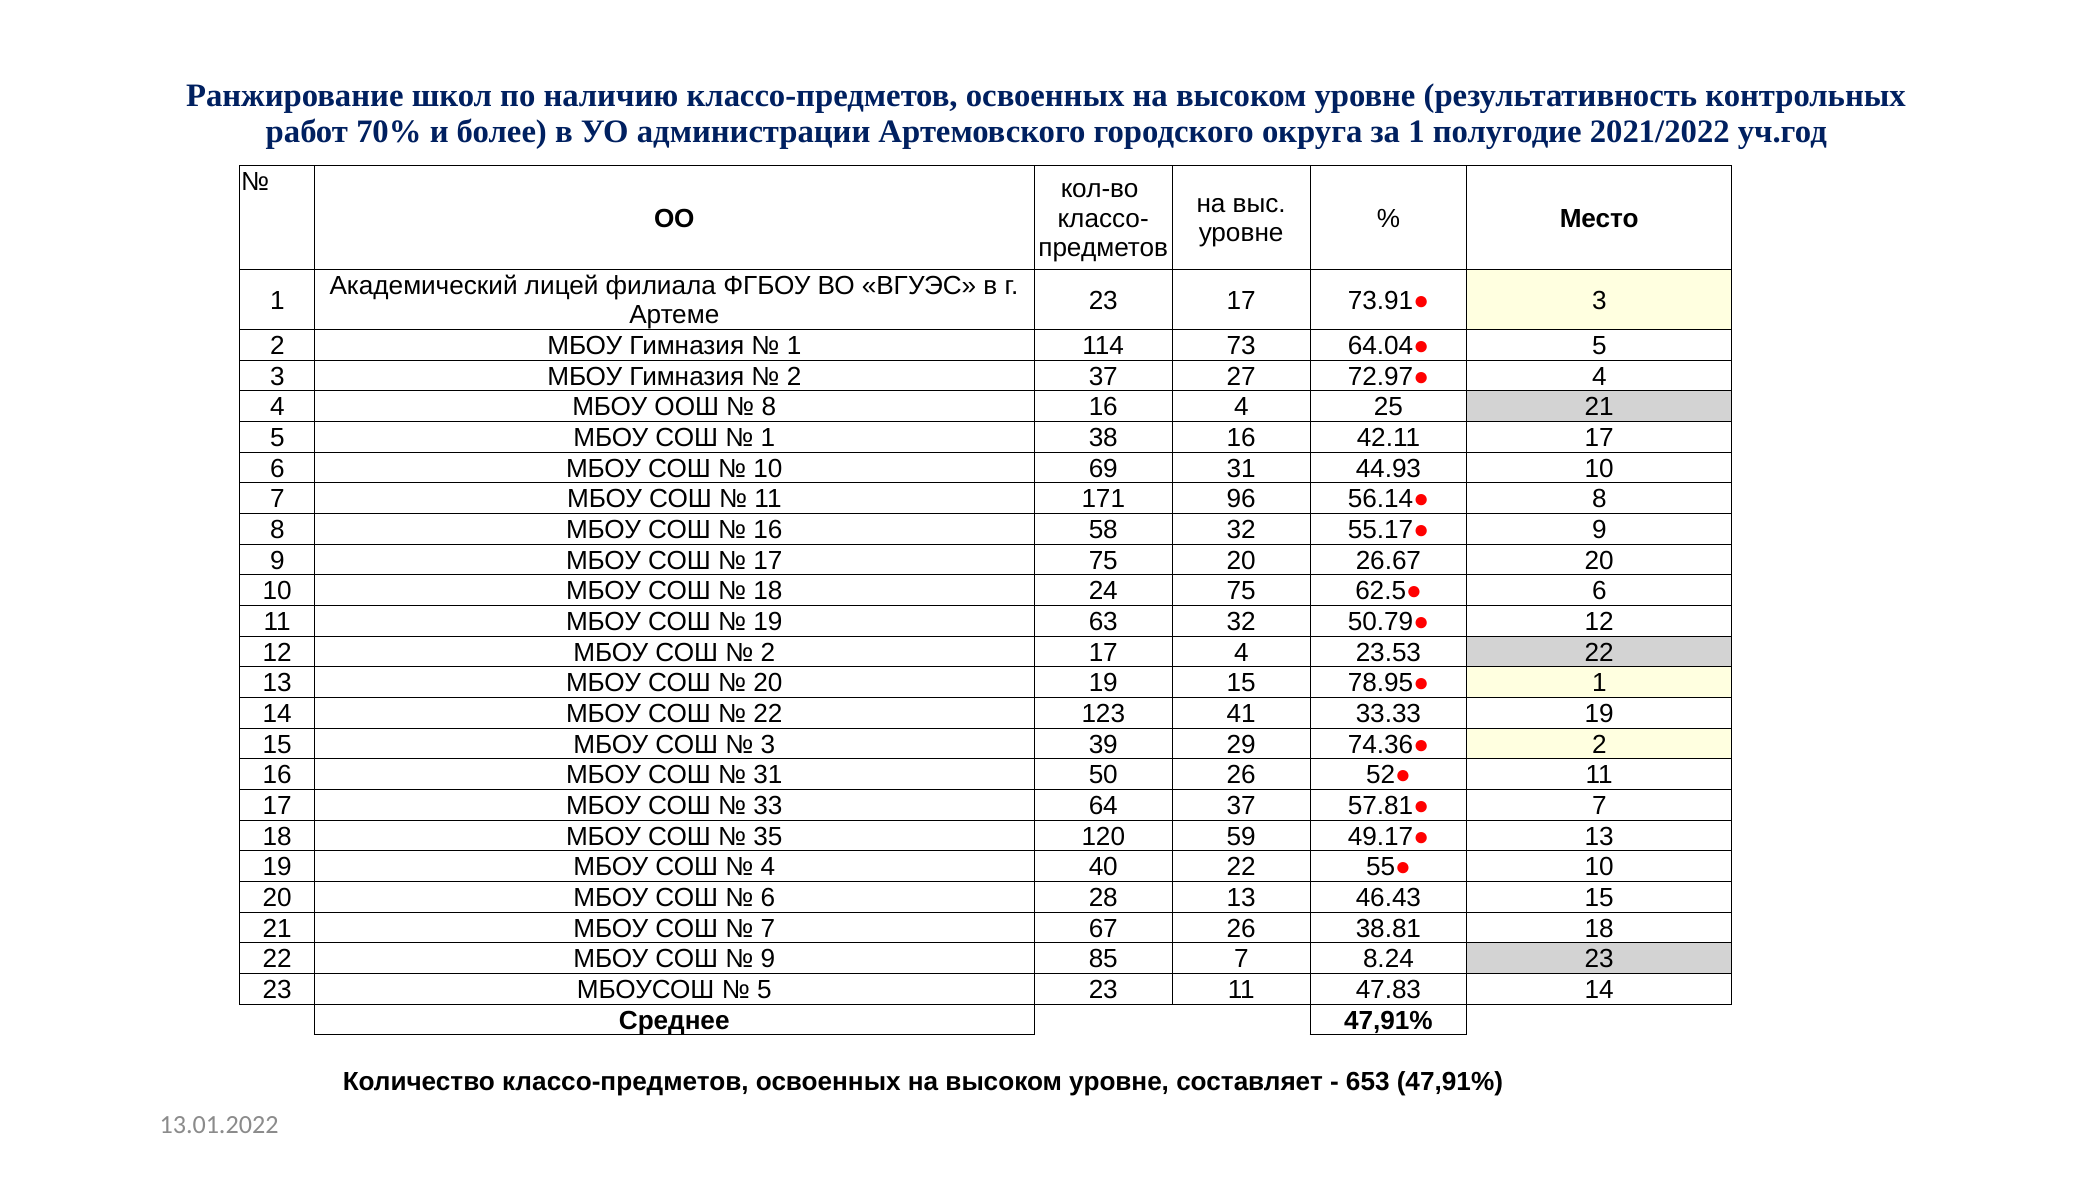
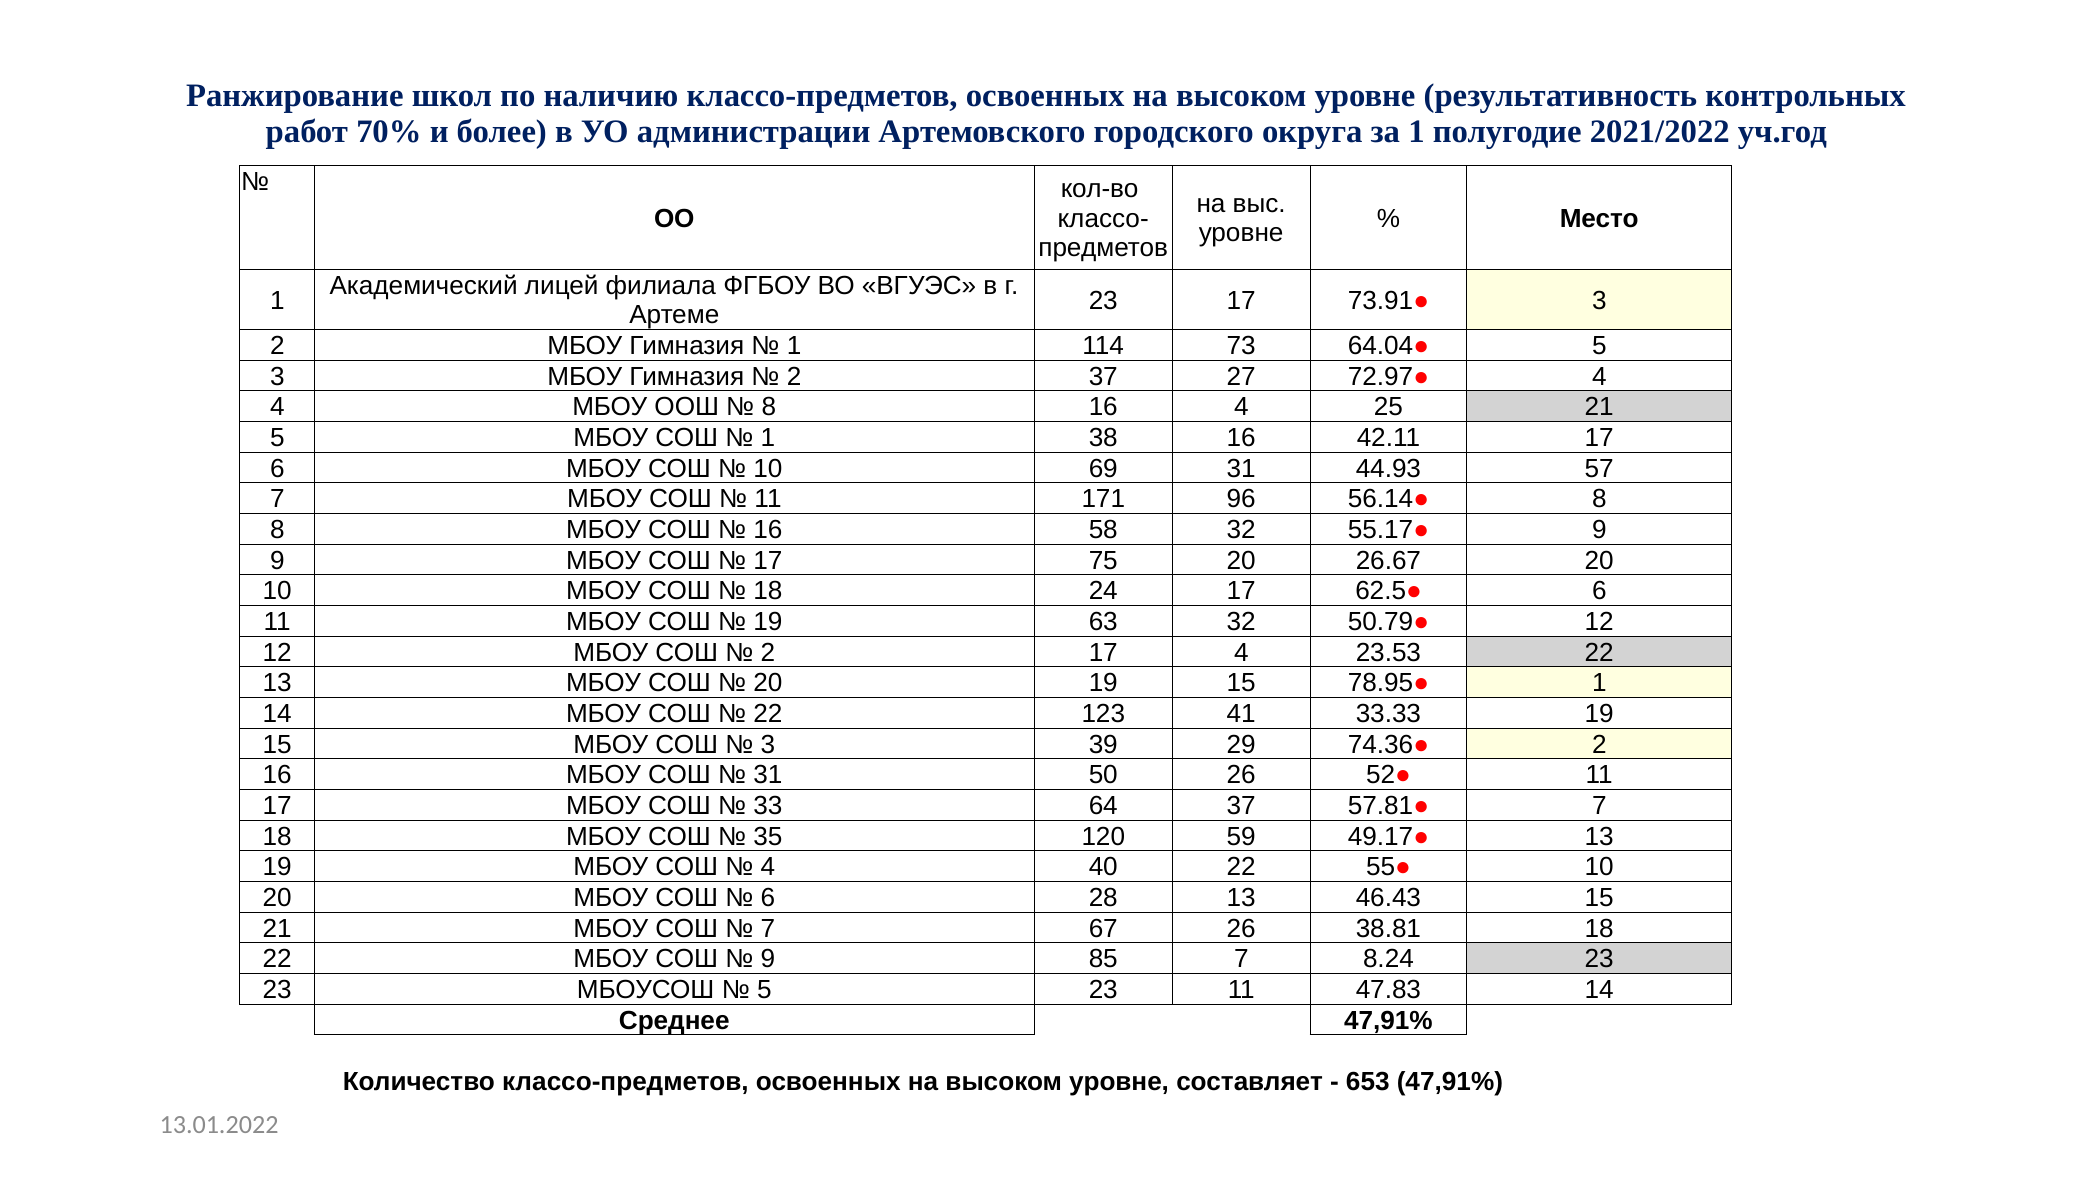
44.93 10: 10 -> 57 (1599, 468)
24 75: 75 -> 17 (1241, 591)
